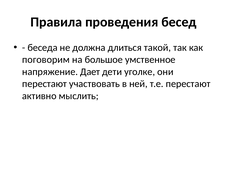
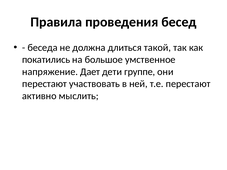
поговорим: поговорим -> покатились (46, 60)
уголке: уголке -> группе (140, 72)
